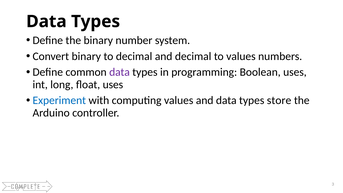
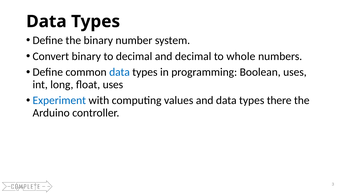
to values: values -> whole (241, 56)
data colour: purple -> blue (119, 72)
store: store -> there (279, 100)
